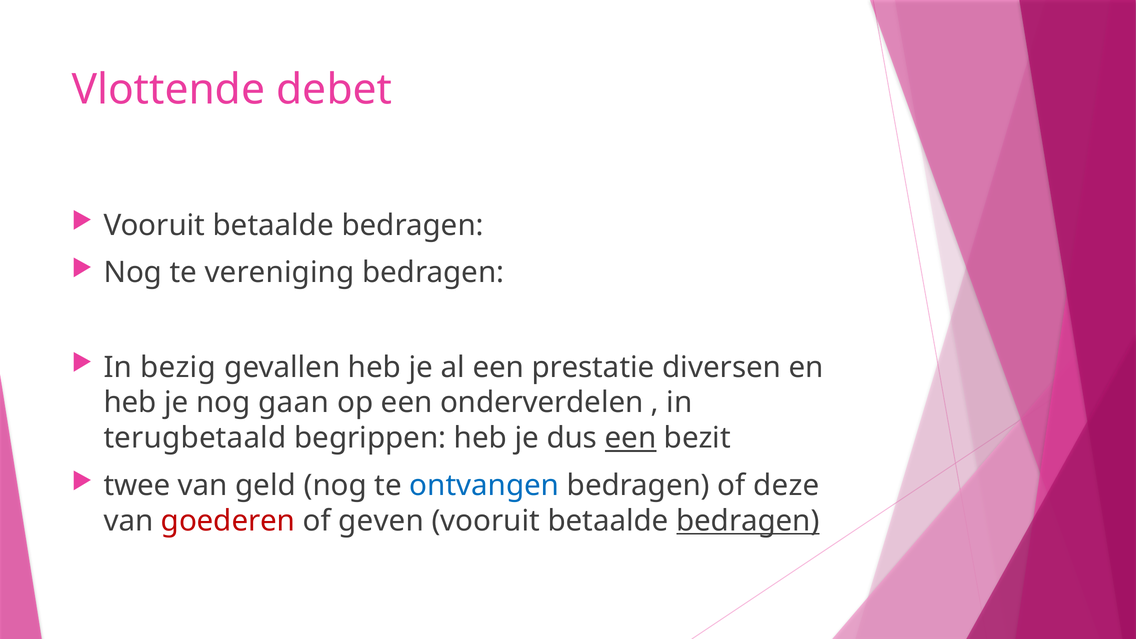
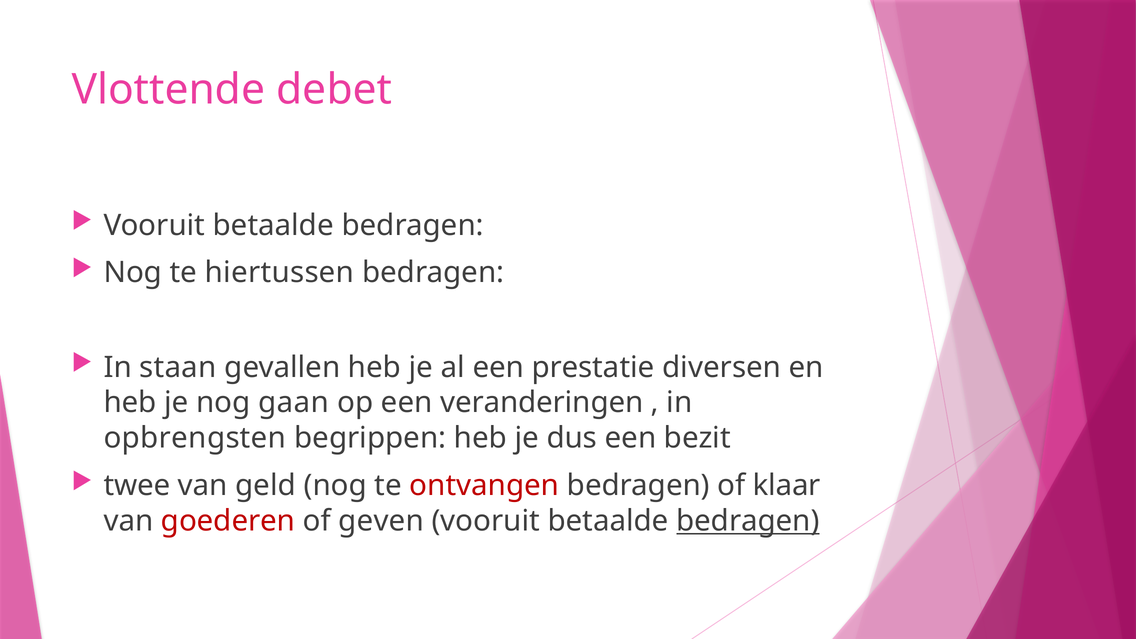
vereniging: vereniging -> hiertussen (279, 273)
bezig: bezig -> staan (178, 367)
onderverdelen: onderverdelen -> veranderingen (542, 403)
terugbetaald: terugbetaald -> opbrengsten (195, 438)
een underline: present -> none (631, 438)
ontvangen colour: blue -> red (484, 485)
deze: deze -> klaar (787, 485)
